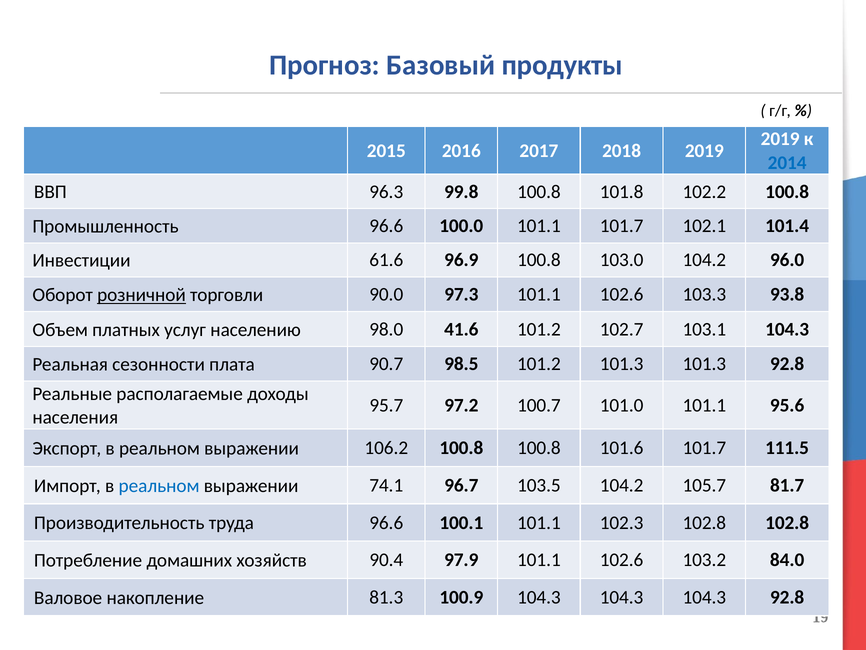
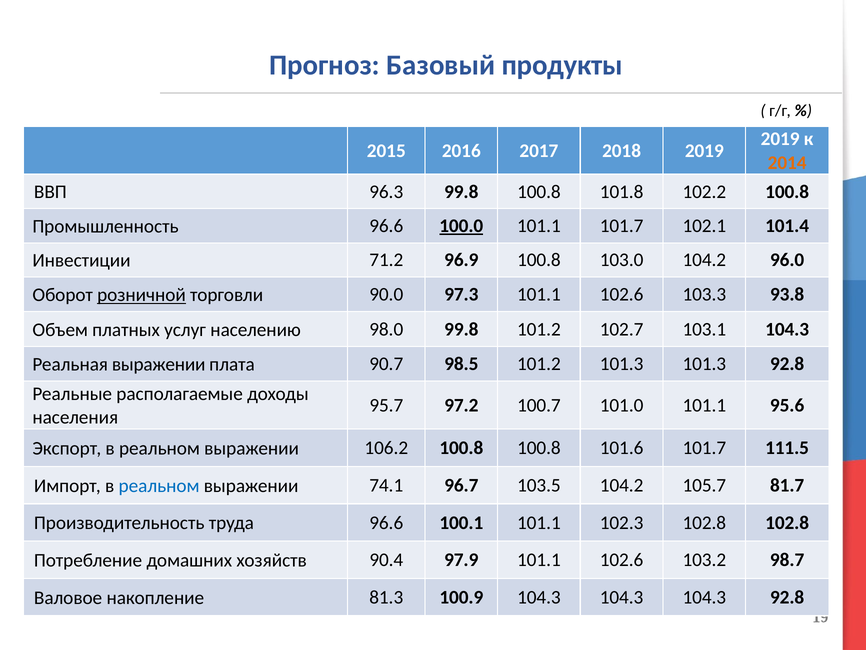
2014 colour: blue -> orange (787, 163)
100.0 underline: none -> present (461, 226)
61.6: 61.6 -> 71.2 (386, 260)
98.0 41.6: 41.6 -> 99.8 (461, 329)
Реальная сезонности: сезонности -> выражении (159, 364)
84.0: 84.0 -> 98.7 (787, 560)
